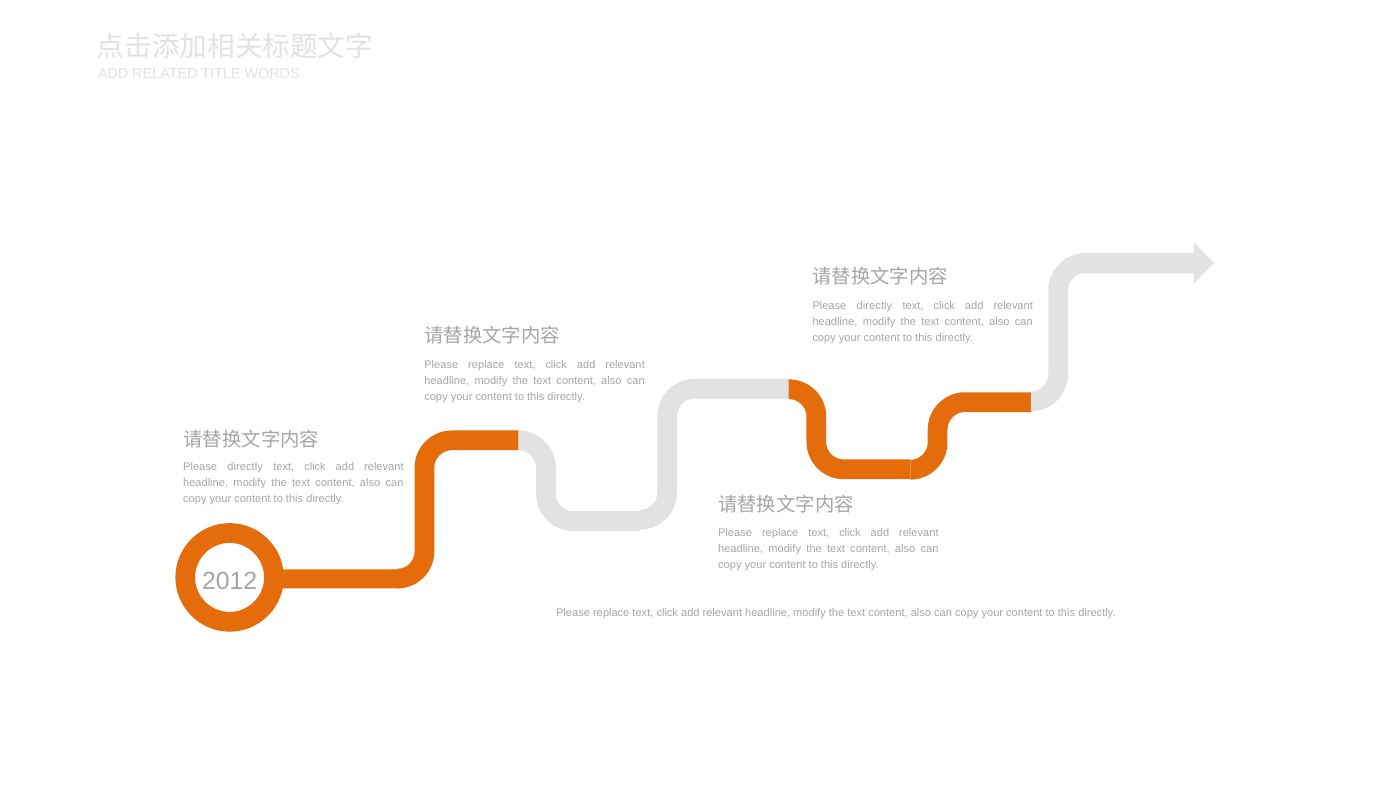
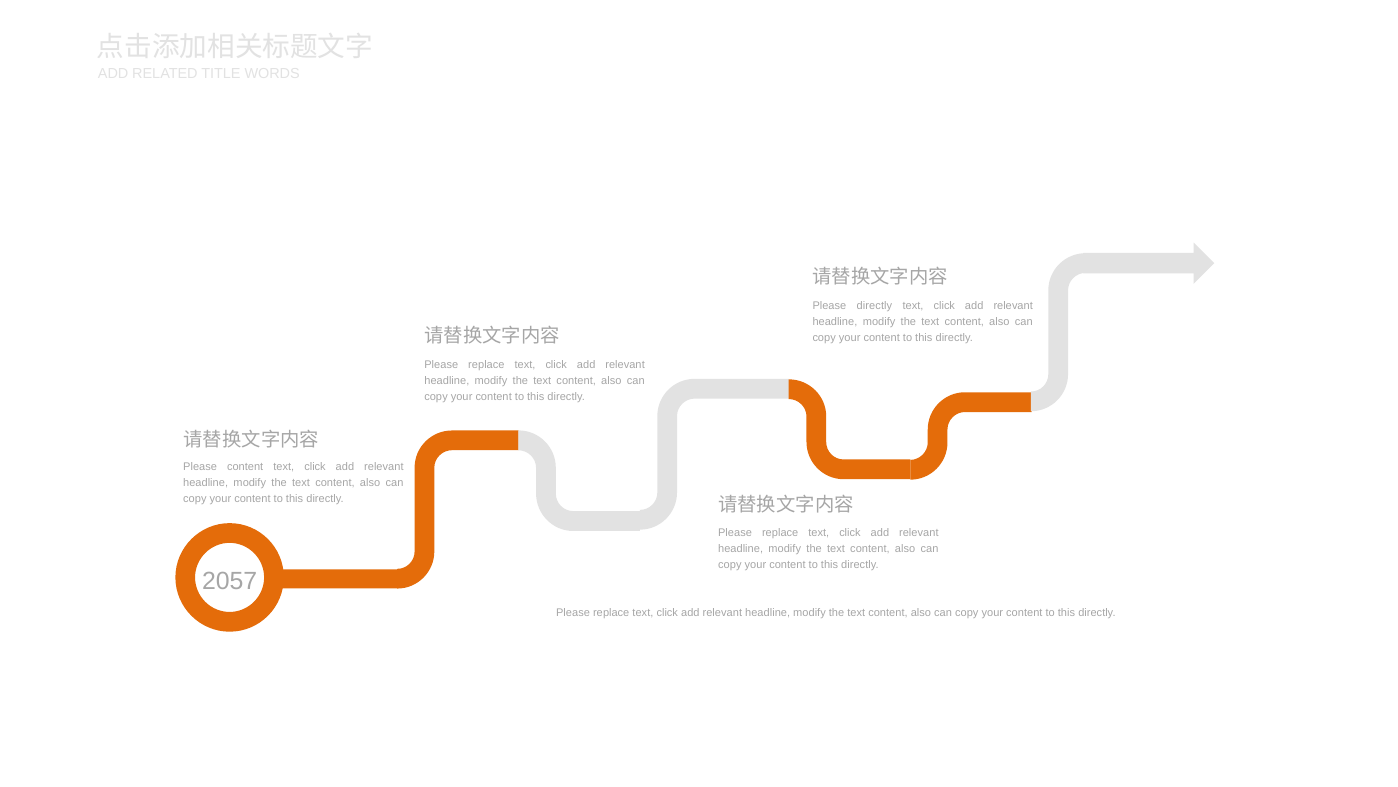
directly: directly -> content (245, 466)
2012: 2012 -> 2057 (230, 581)
